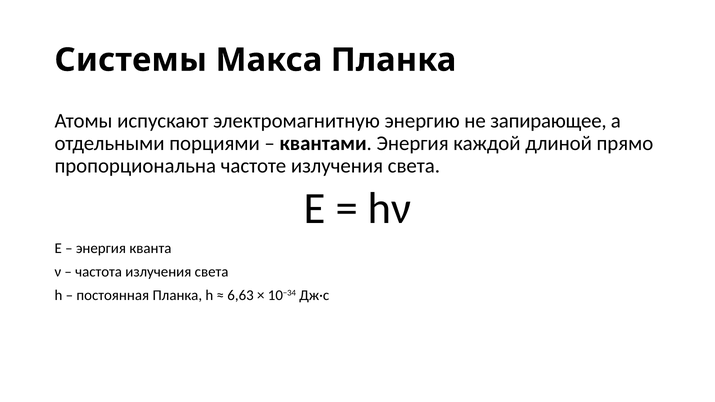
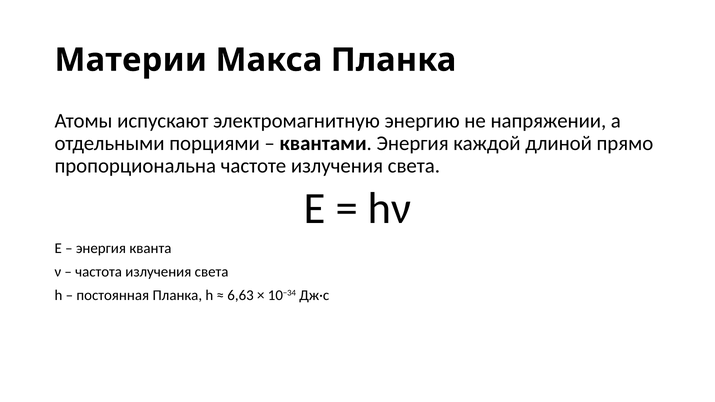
Системы: Системы -> Материи (131, 60)
запирающее: запирающее -> напряжении (548, 121)
